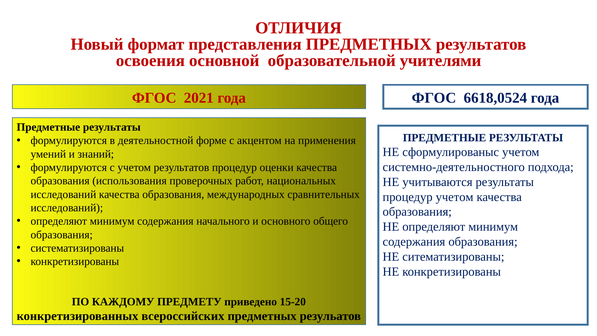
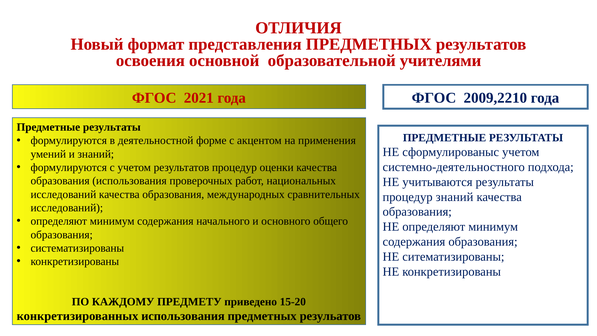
6618,0524: 6618,0524 -> 2009,2210 (495, 98)
процедур учетом: учетом -> знаний (455, 197)
конкретизированных всероссийских: всероссийских -> использования (183, 316)
